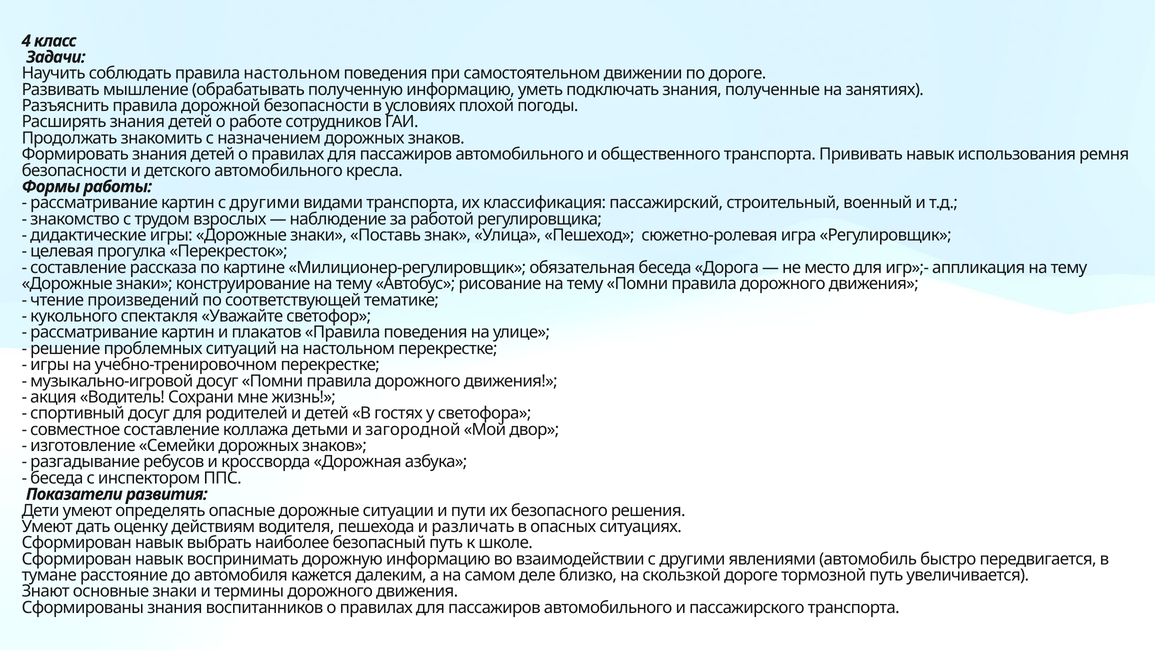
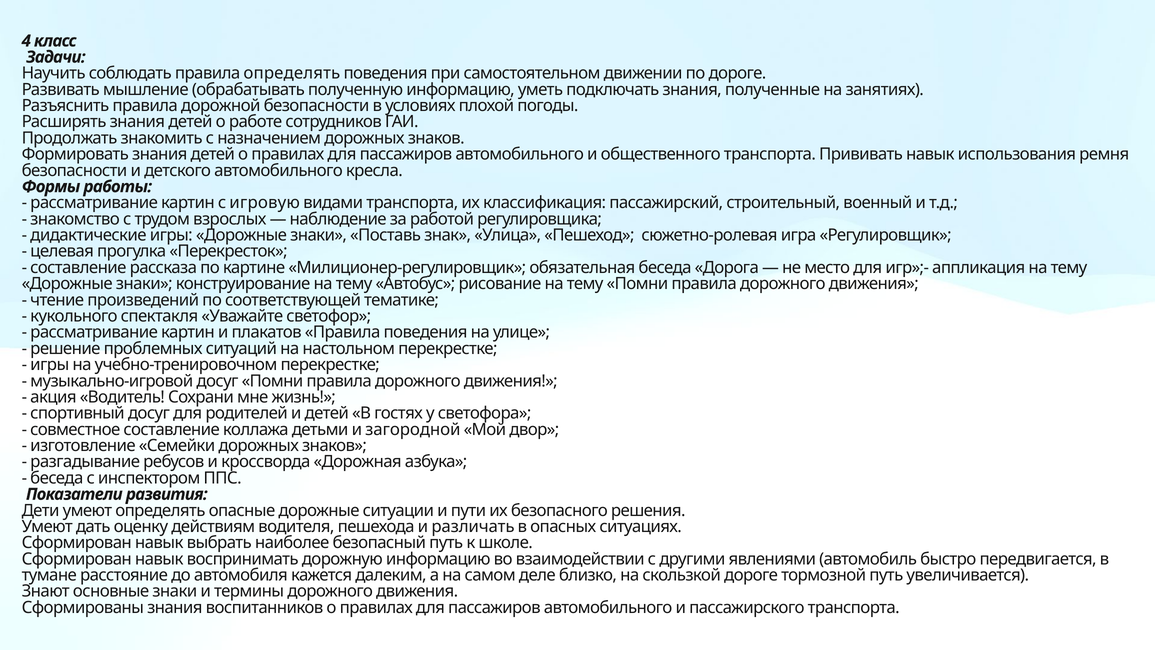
правила настольном: настольном -> определять (292, 73)
картин с другими: другими -> игровую (265, 203)
